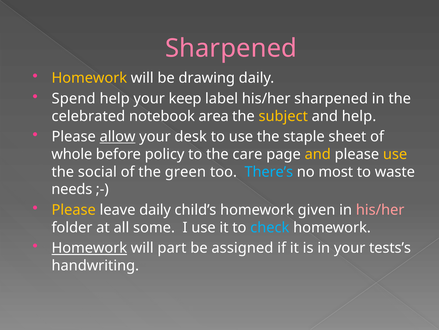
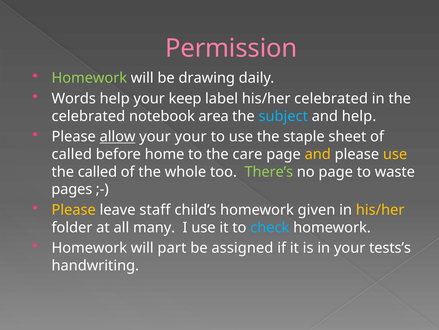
Sharpened: Sharpened -> Permission (231, 48)
Homework colour: yellow -> light green (89, 78)
Spend: Spend -> Words (74, 98)
his/her sharpened: sharpened -> celebrated (331, 98)
subject colour: yellow -> light blue (283, 116)
your desk: desk -> your (191, 136)
whole: whole -> called (72, 154)
policy: policy -> home (165, 154)
the social: social -> called (97, 171)
green: green -> whole (185, 171)
There’s colour: light blue -> light green (269, 171)
no most: most -> page (336, 171)
needs: needs -> pages (72, 189)
leave daily: daily -> staff (155, 210)
his/her colour: pink -> yellow (380, 210)
some: some -> many (154, 227)
Homework underline: present -> none (89, 248)
